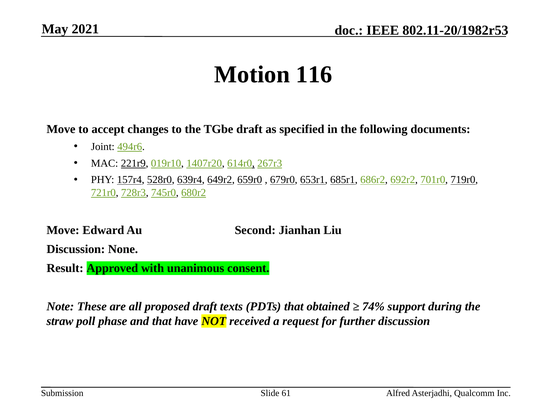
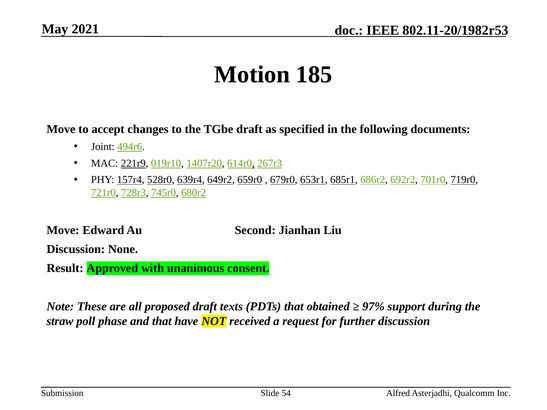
116: 116 -> 185 (314, 75)
74%: 74% -> 97% (373, 307)
61: 61 -> 54 (286, 393)
